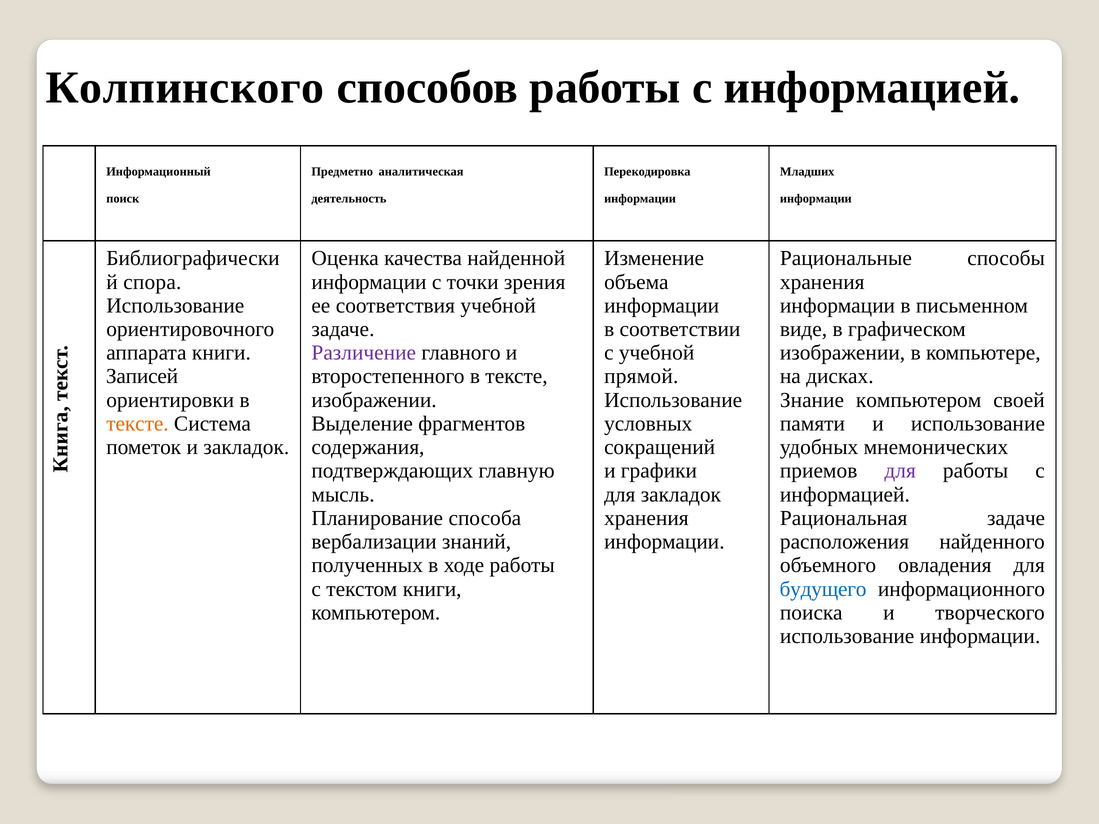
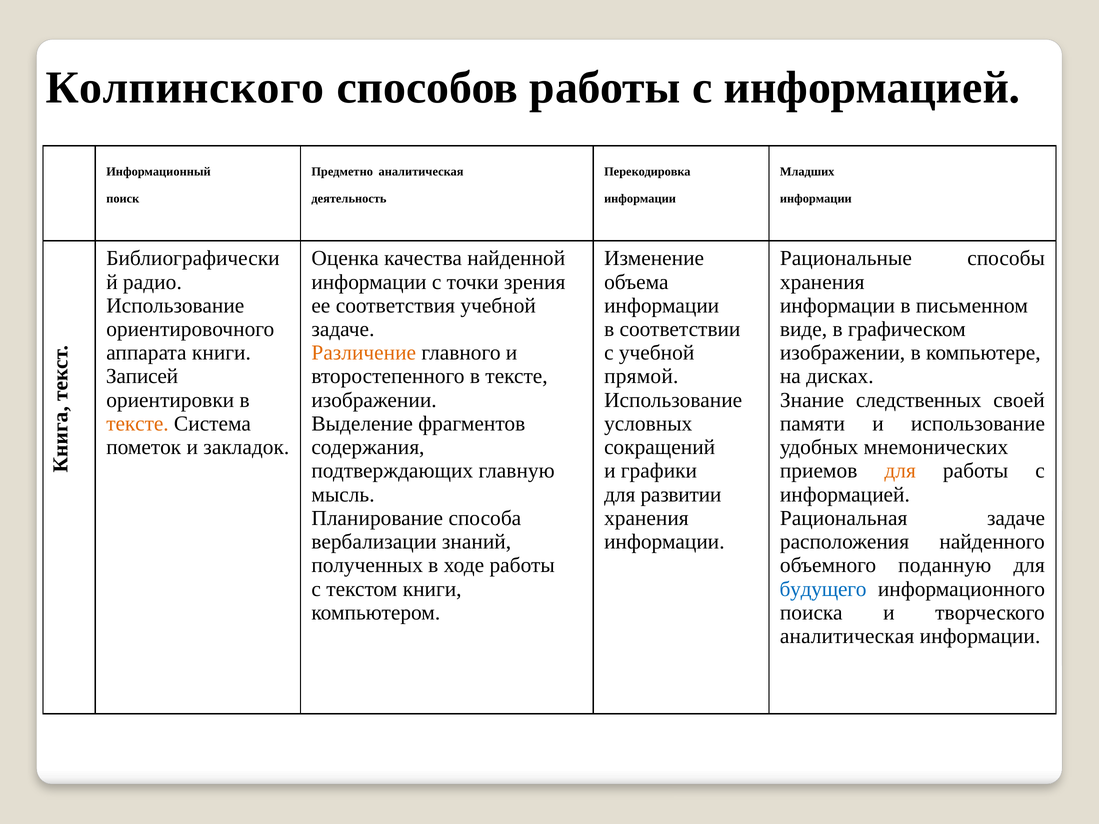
спора: спора -> радио (152, 282)
Различение colour: purple -> orange (364, 353)
Знание компьютером: компьютером -> следственных (919, 400)
для colour: purple -> orange (900, 471)
для закладок: закладок -> развитии (681, 495)
овладения: овладения -> поданную (945, 566)
использование: использование -> аналитическая (847, 636)
